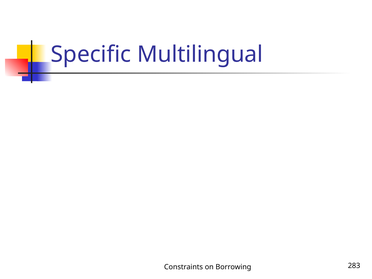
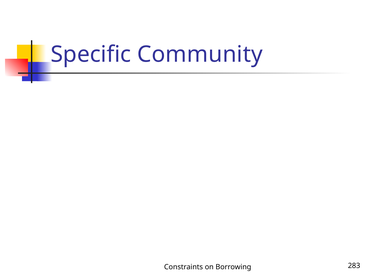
Multilingual: Multilingual -> Community (200, 54)
